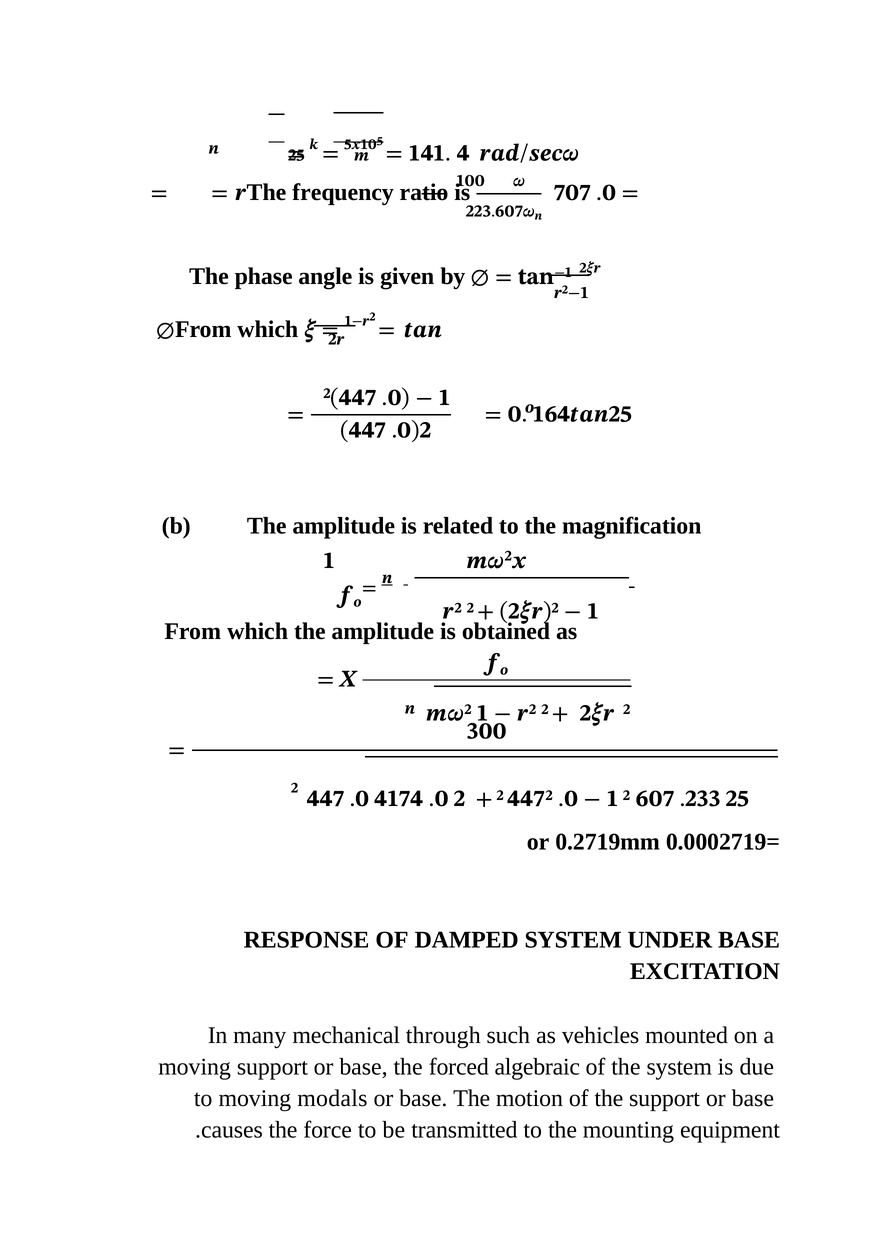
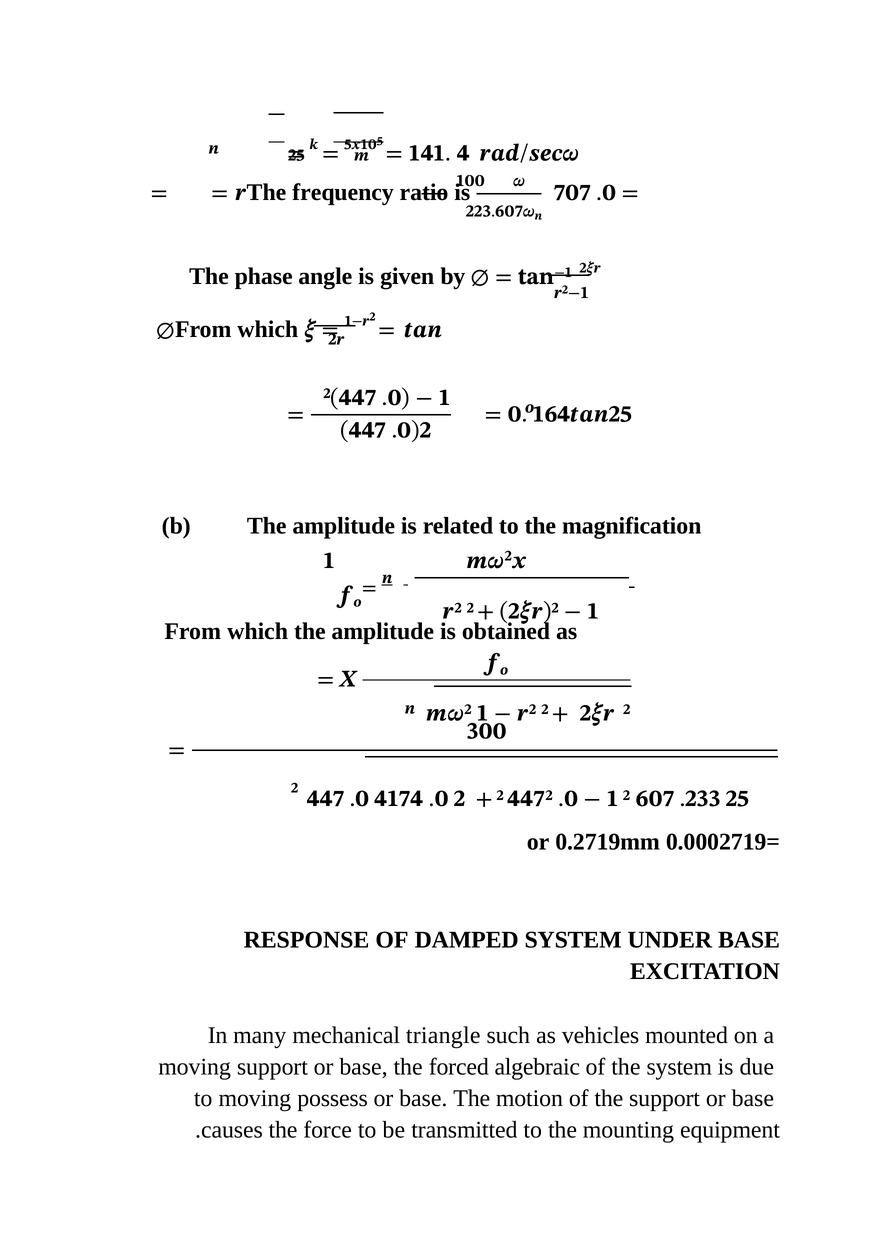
through: through -> triangle (443, 1035)
modals: modals -> possess (333, 1098)
